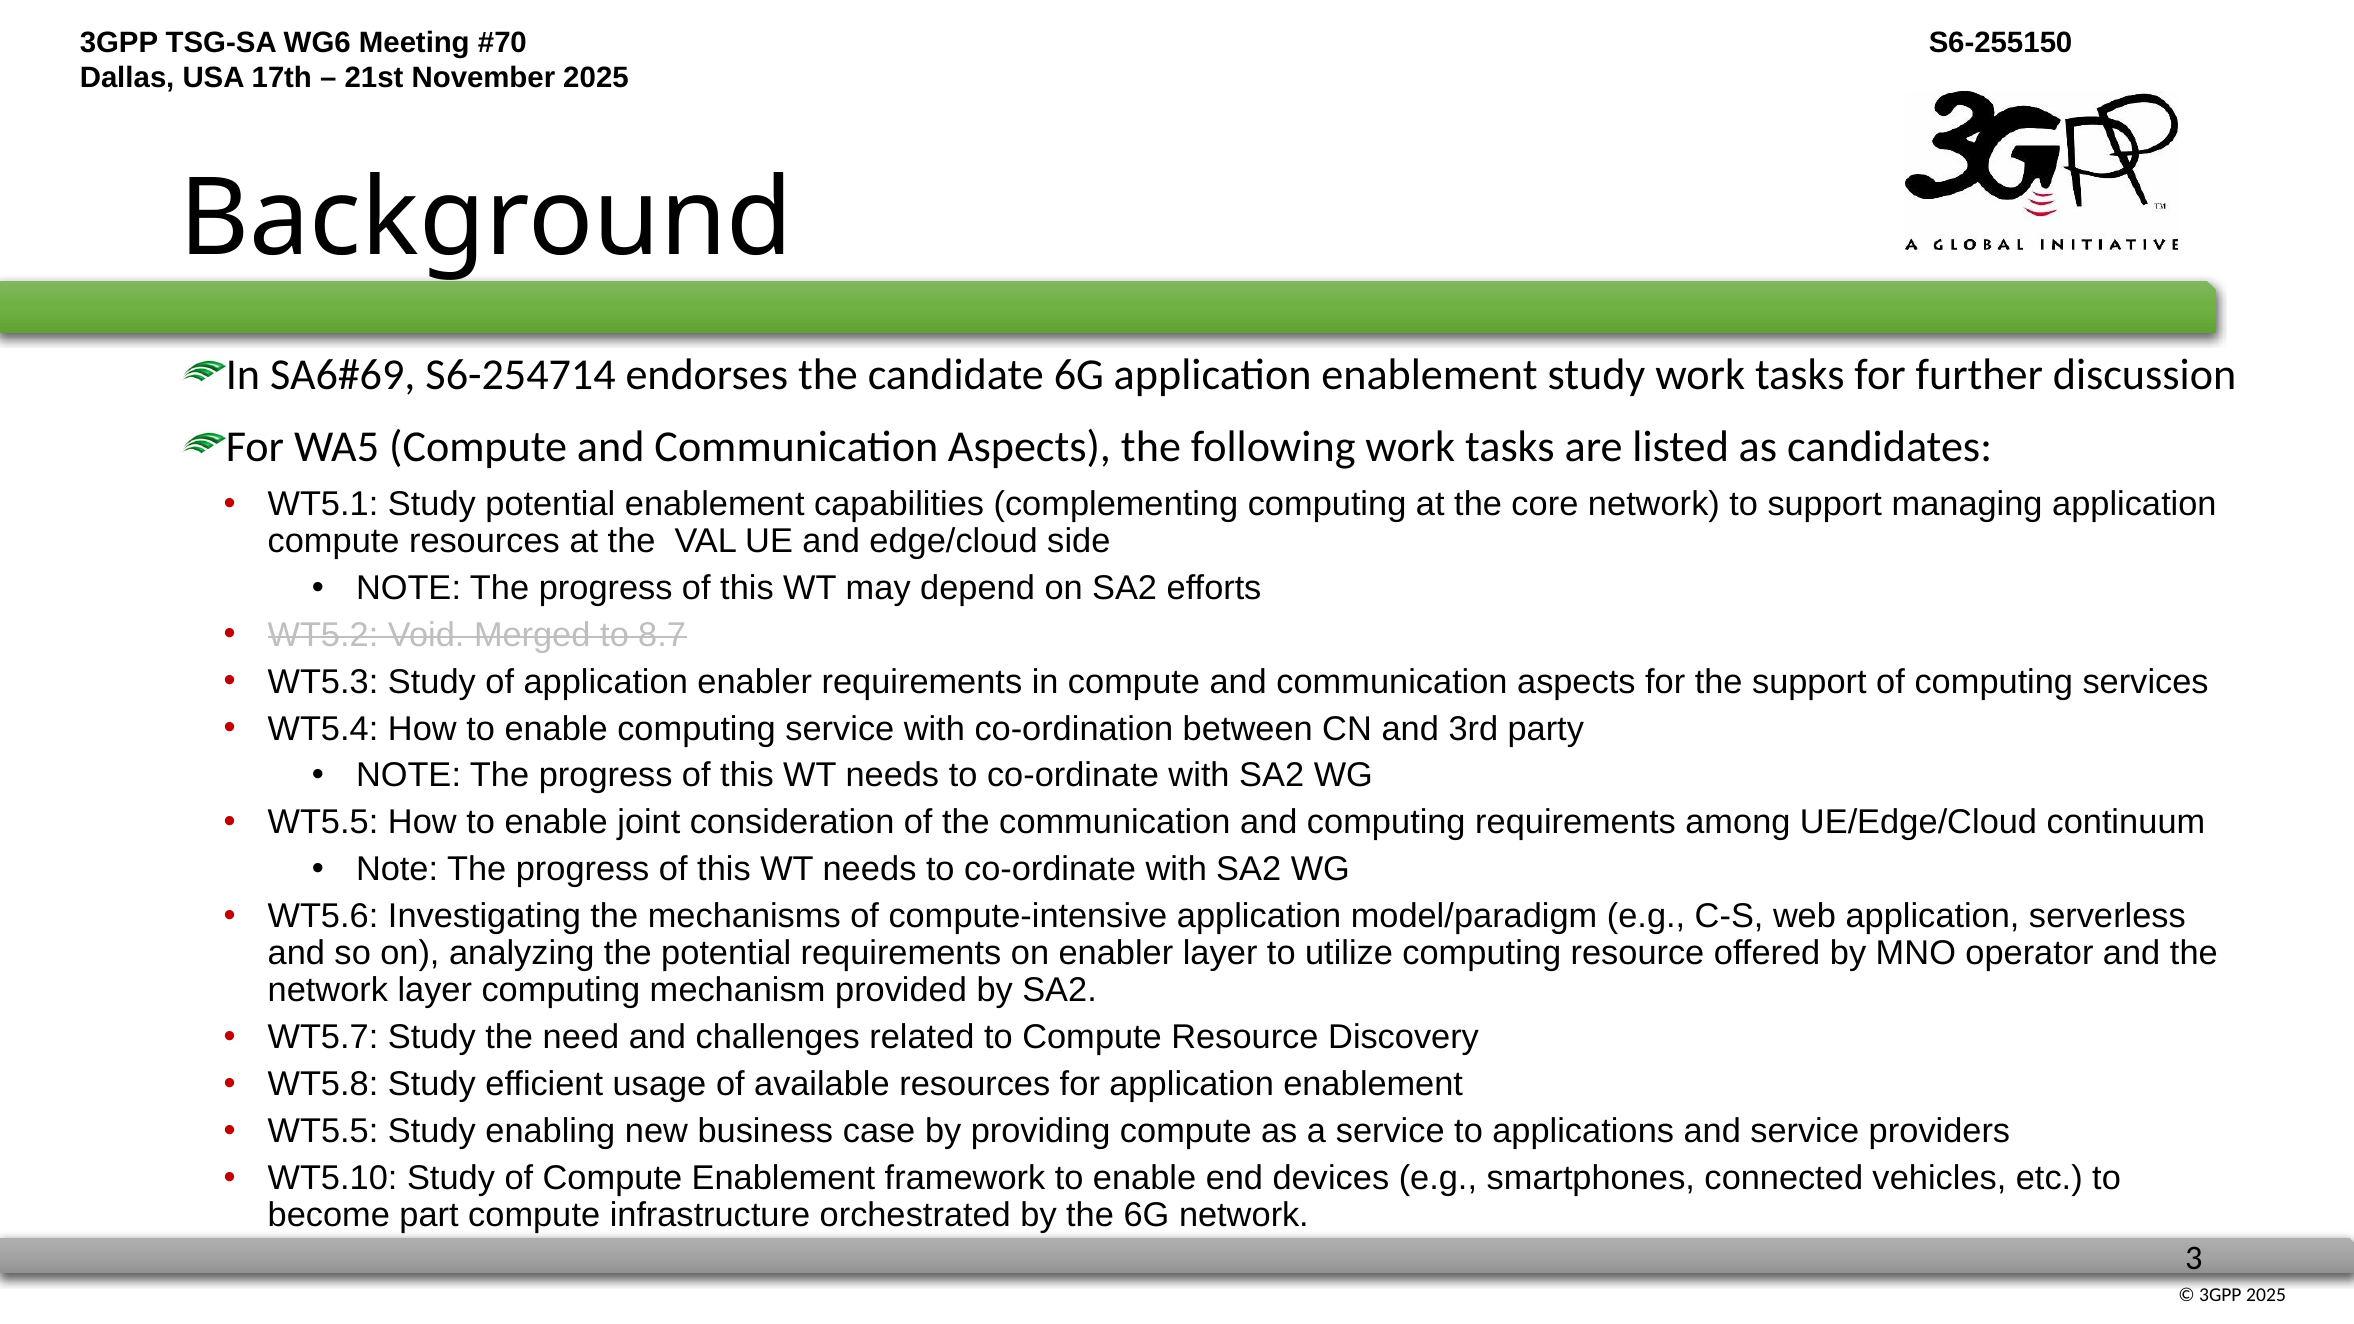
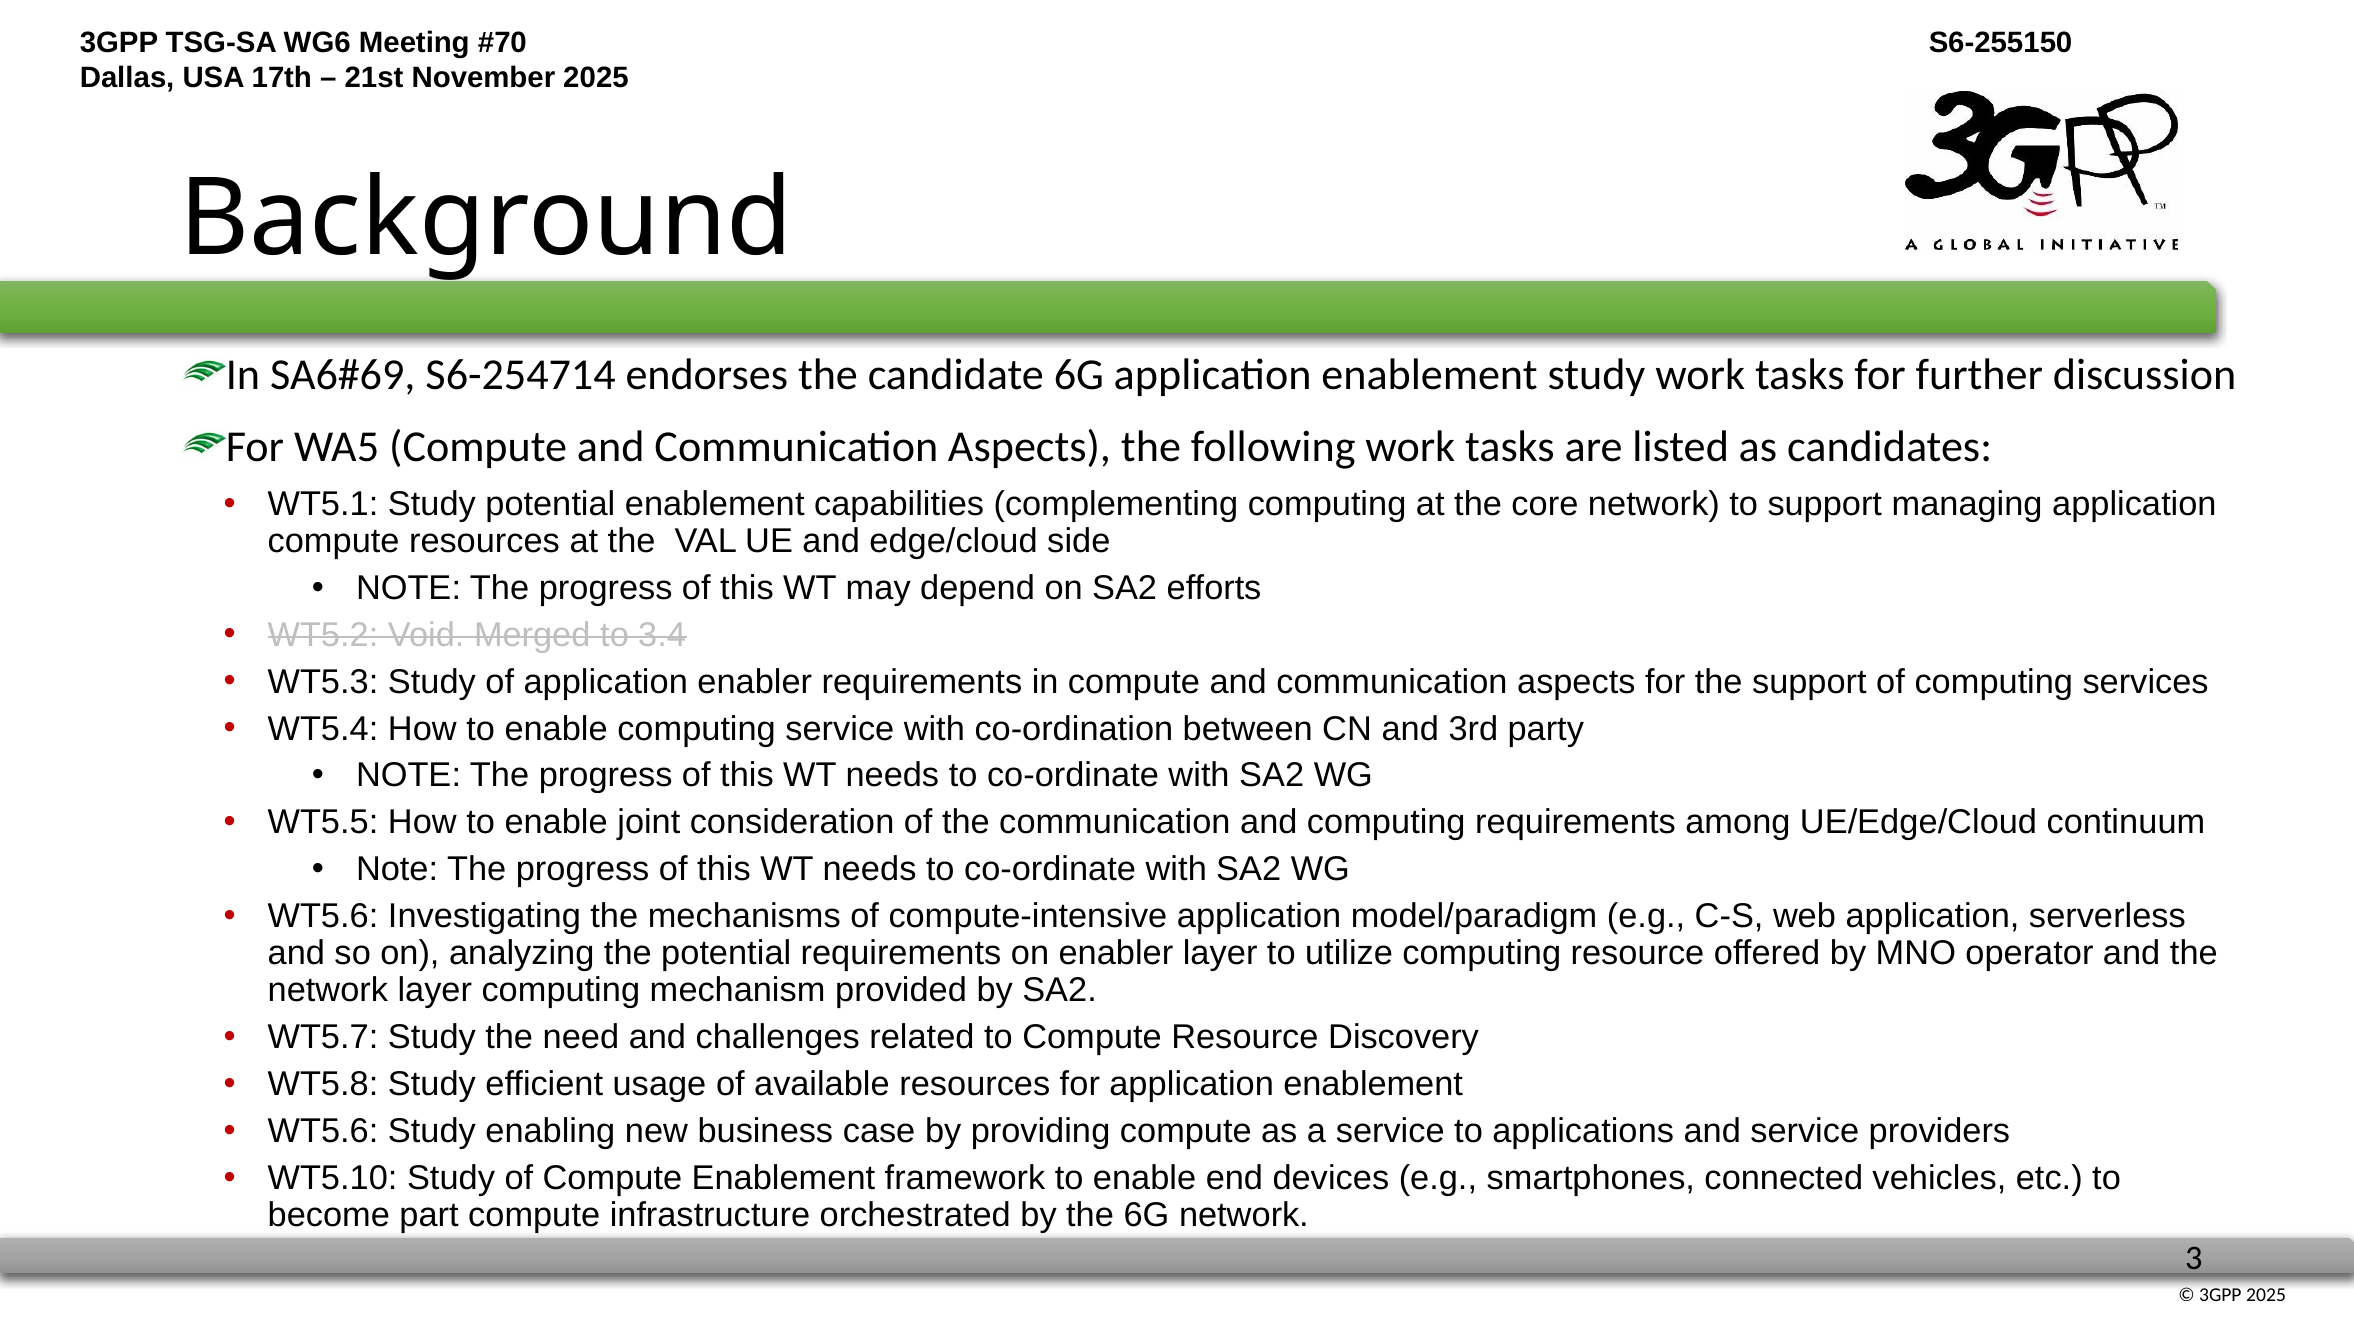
8.7: 8.7 -> 3.4 (662, 635)
WT5.5: WT5.5 -> WT5.6 (323, 1131)
